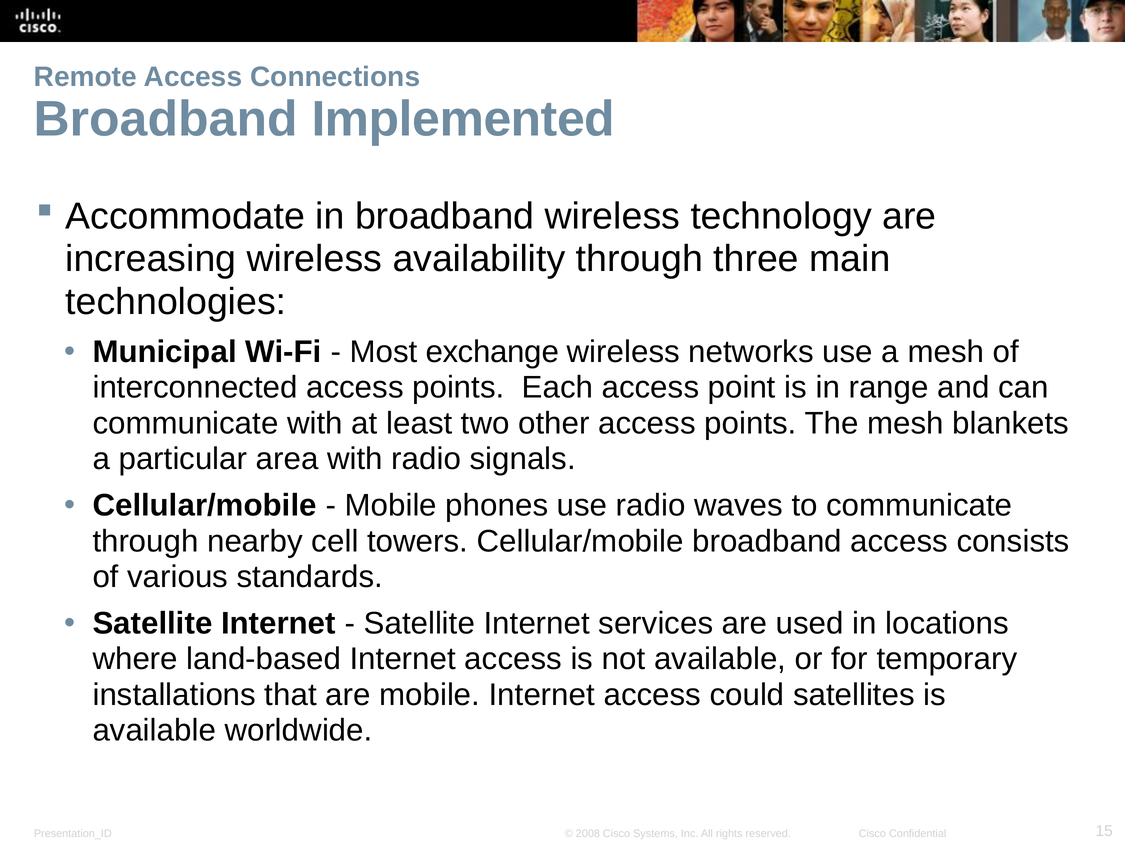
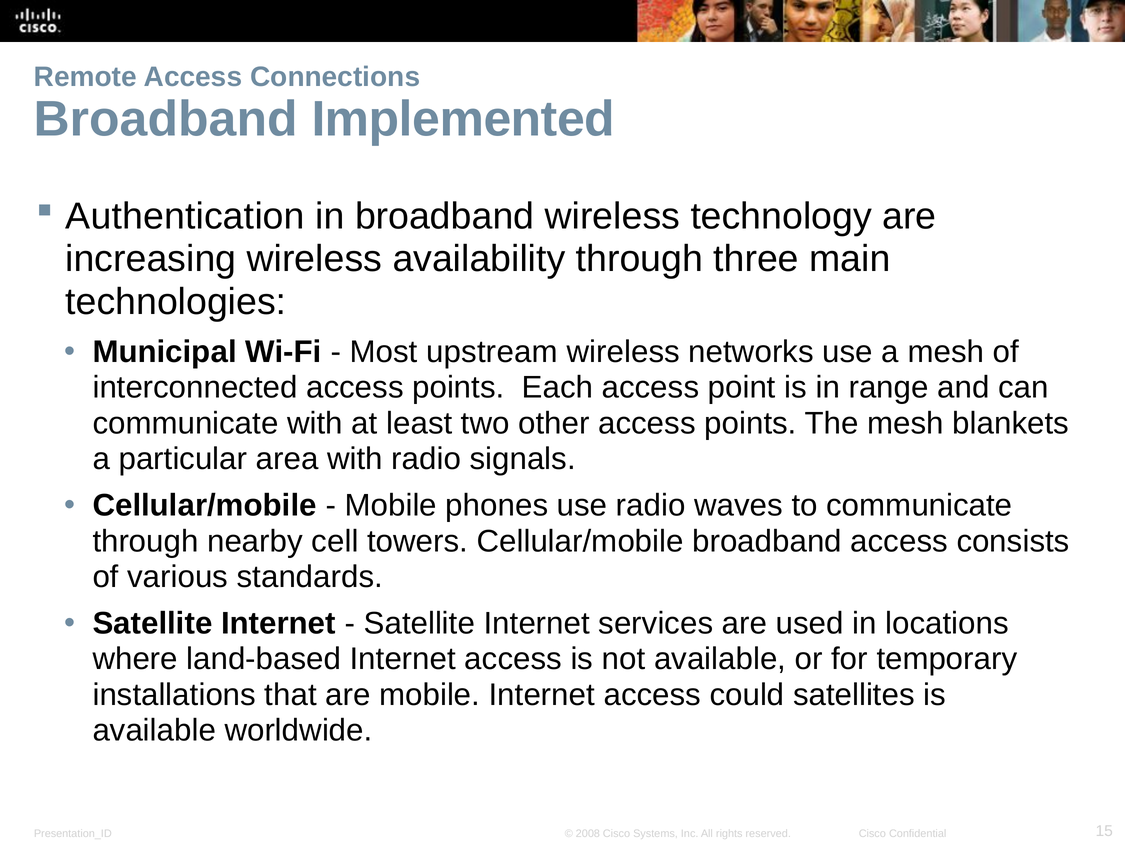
Accommodate: Accommodate -> Authentication (185, 216)
exchange: exchange -> upstream (492, 352)
